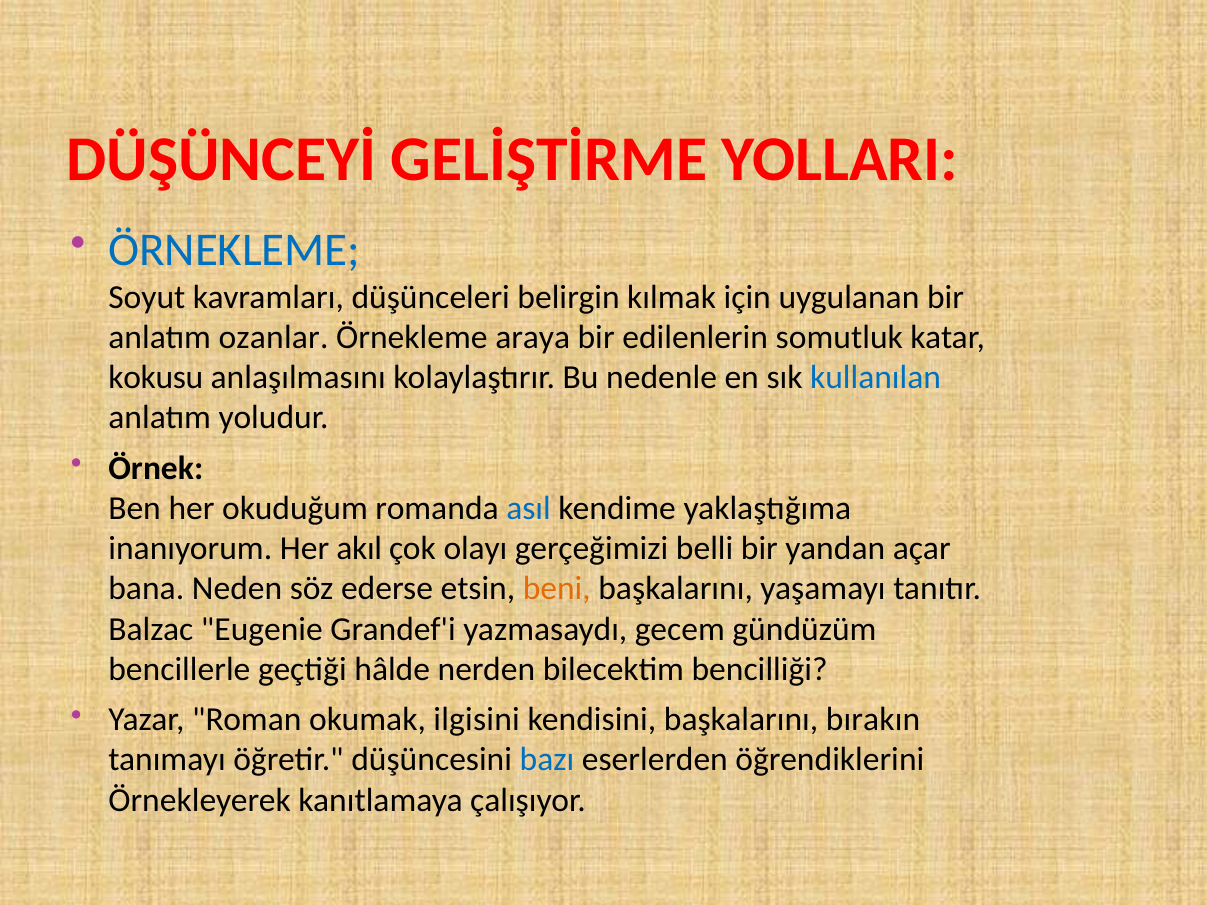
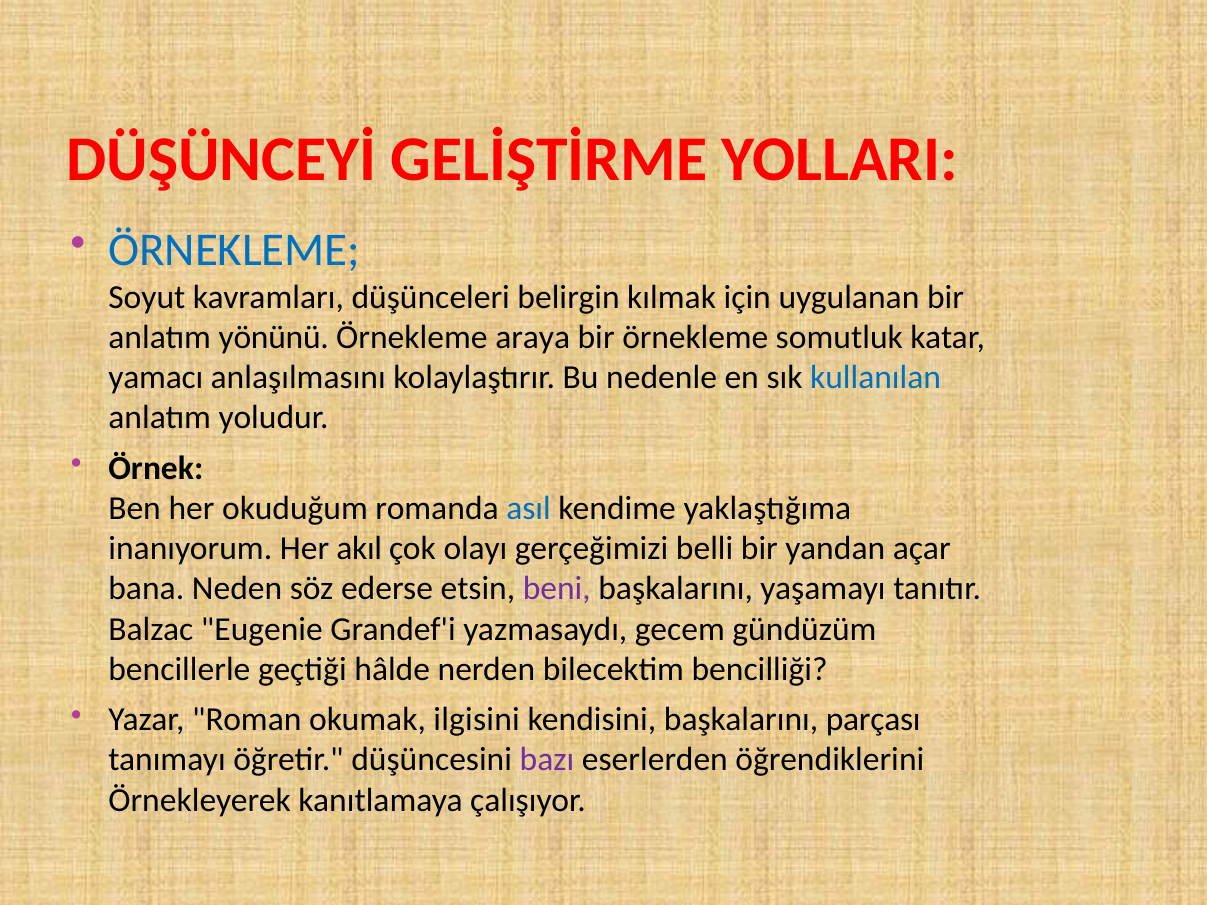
ozanlar: ozanlar -> yönünü (274, 337)
bir edilenlerin: edilenlerin -> örnekleme (695, 337)
kokusu: kokusu -> yamacı (156, 378)
beni colour: orange -> purple (557, 589)
bırakın: bırakın -> parçası (873, 720)
bazı colour: blue -> purple (547, 760)
